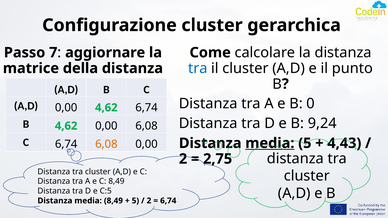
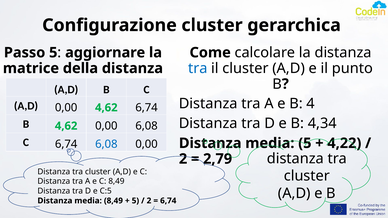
Passo 7: 7 -> 5 (53, 53)
0: 0 -> 4 (311, 104)
9,24: 9,24 -> 4,34 (322, 124)
6,08 colour: orange -> blue (106, 144)
media underline: present -> none (270, 143)
4,43: 4,43 -> 4,22 (344, 143)
2,75: 2,75 -> 2,79 (218, 159)
